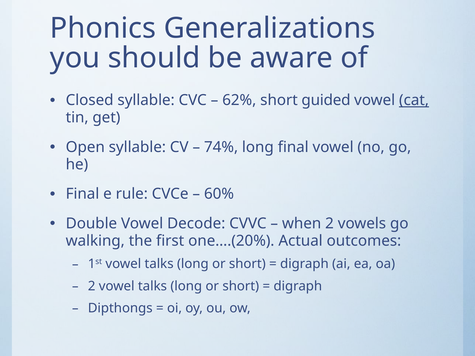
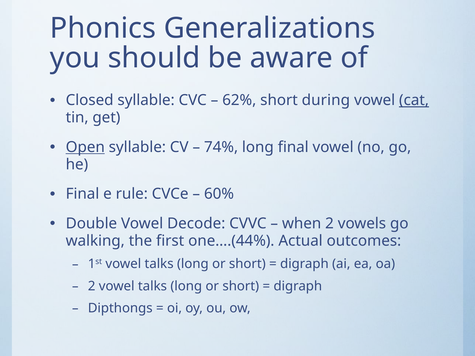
guided: guided -> during (326, 100)
Open underline: none -> present (85, 147)
one….(20%: one….(20% -> one….(44% (231, 241)
